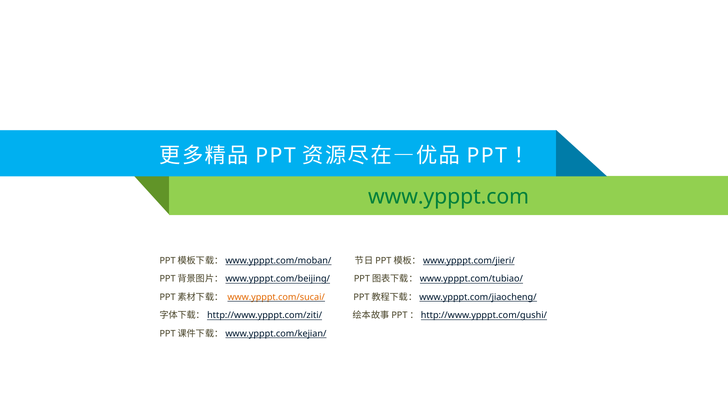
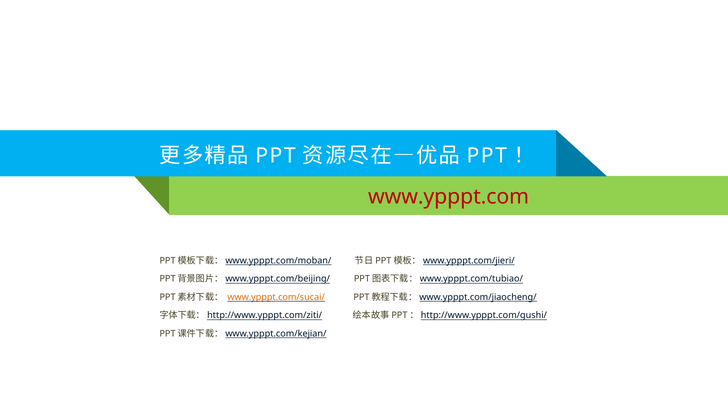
www.ypppt.com colour: green -> red (449, 197)
